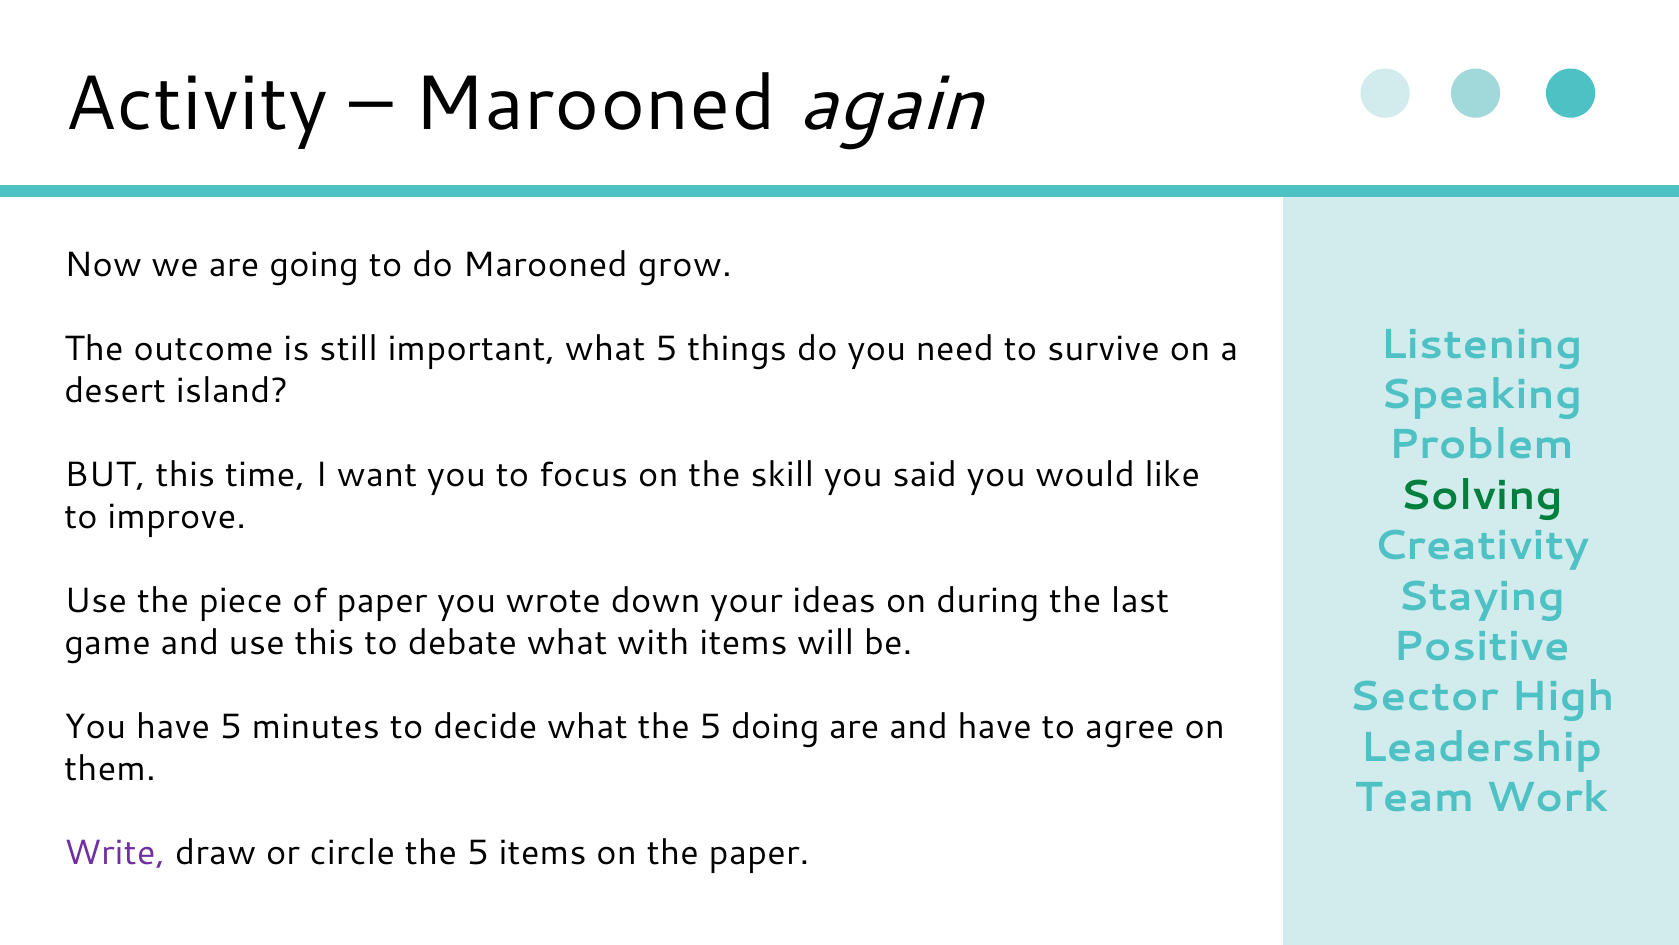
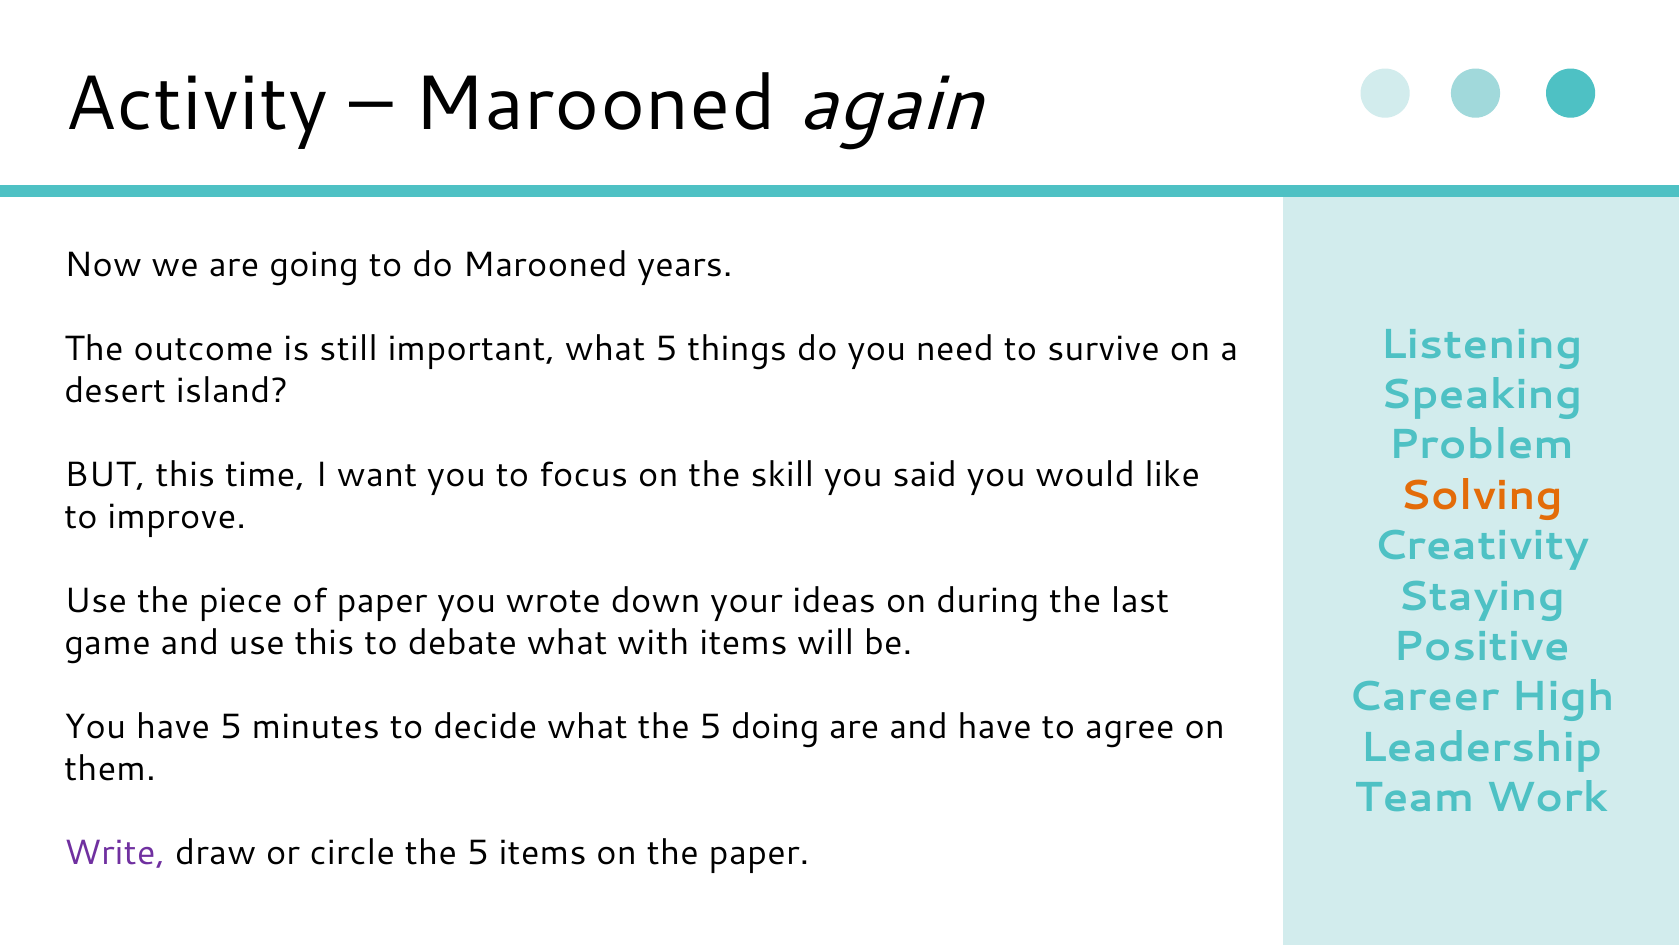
grow: grow -> years (685, 265)
Solving colour: green -> orange (1481, 495)
Sector: Sector -> Career (1424, 697)
